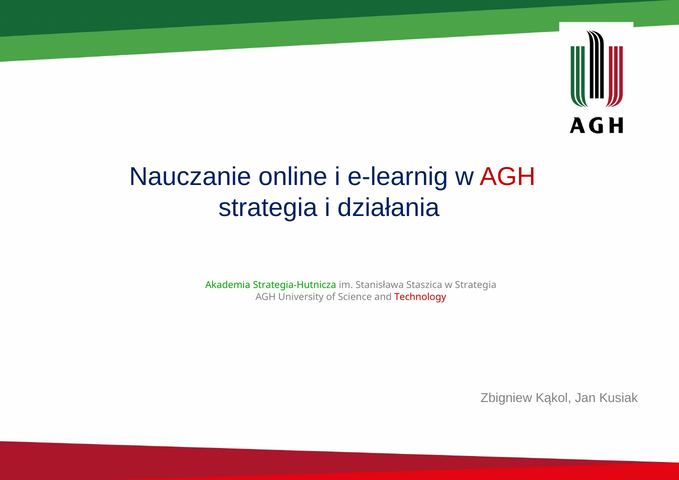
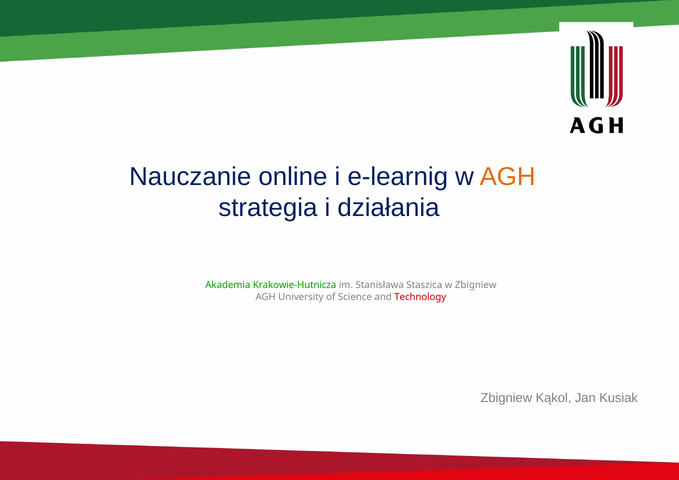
AGH colour: red -> orange (508, 177)
Strategia-Hutnicza: Strategia-Hutnicza -> Krakowie-Hutnicza (295, 285)
w Strategia: Strategia -> Zbigniew (476, 285)
